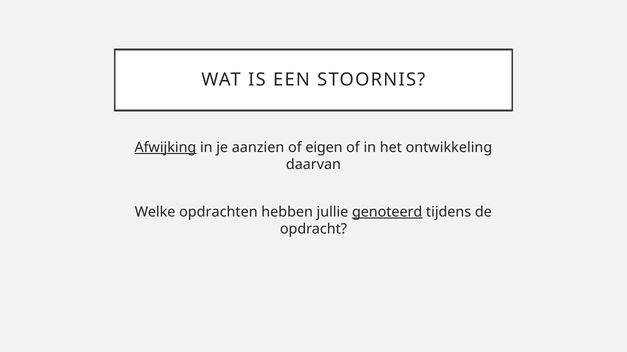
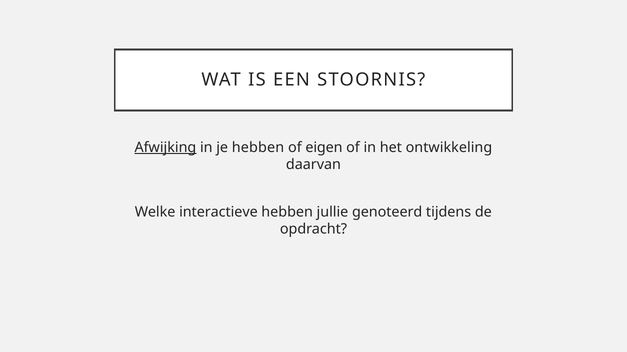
je aanzien: aanzien -> hebben (258, 148)
opdrachten: opdrachten -> interactieve (218, 212)
genoteerd underline: present -> none (387, 212)
